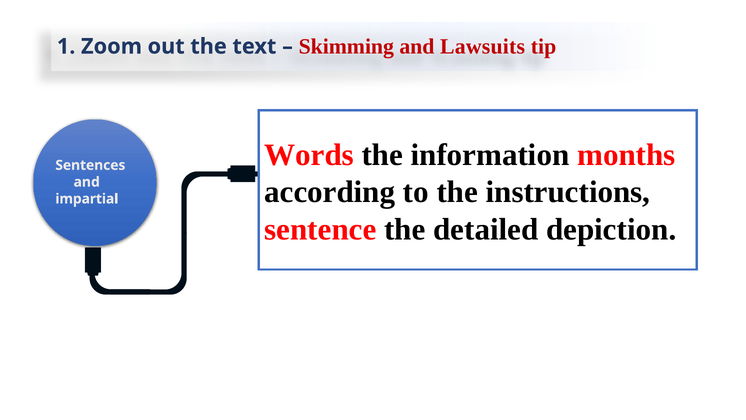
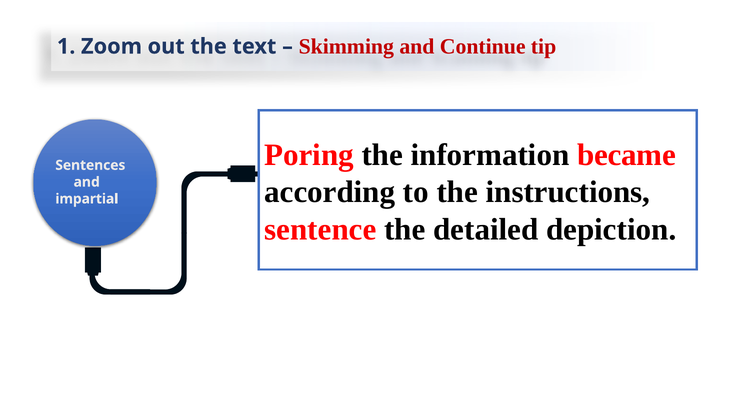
Lawsuits: Lawsuits -> Continue (483, 46)
Words: Words -> Poring (309, 155)
months: months -> became (627, 155)
